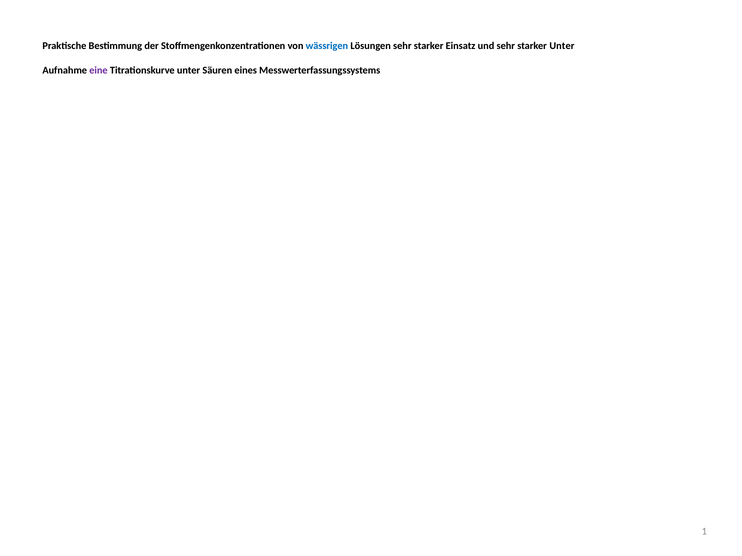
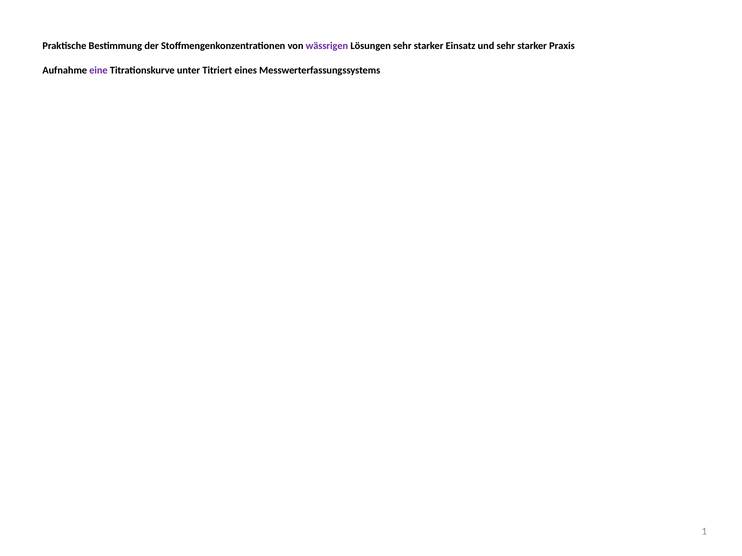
wässrigen colour: blue -> purple (327, 46)
starker Unter: Unter -> Praxis (562, 46)
Säuren: Säuren -> Titriert (217, 70)
